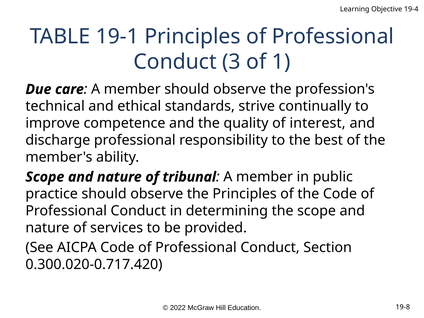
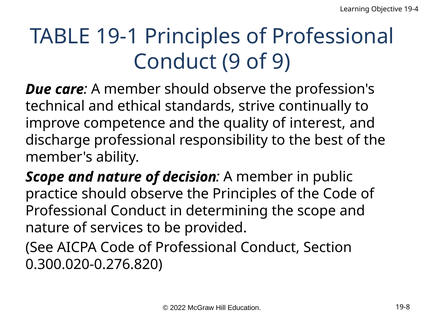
Conduct 3: 3 -> 9 (232, 62)
of 1: 1 -> 9 (281, 62)
tribunal: tribunal -> decision (189, 177)
0.300.020-0.717.420: 0.300.020-0.717.420 -> 0.300.020-0.276.820 (94, 265)
